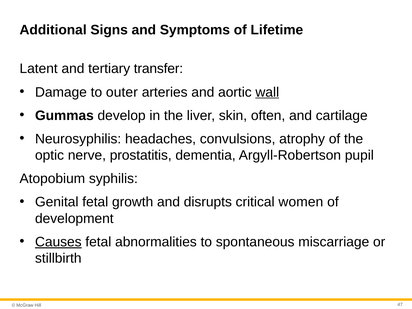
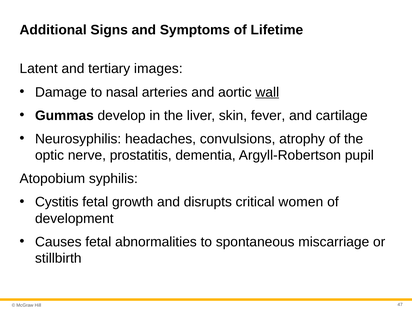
transfer: transfer -> images (158, 69)
outer: outer -> nasal (122, 92)
often: often -> fever (268, 115)
Genital: Genital -> Cystitis (57, 202)
Causes underline: present -> none (58, 242)
